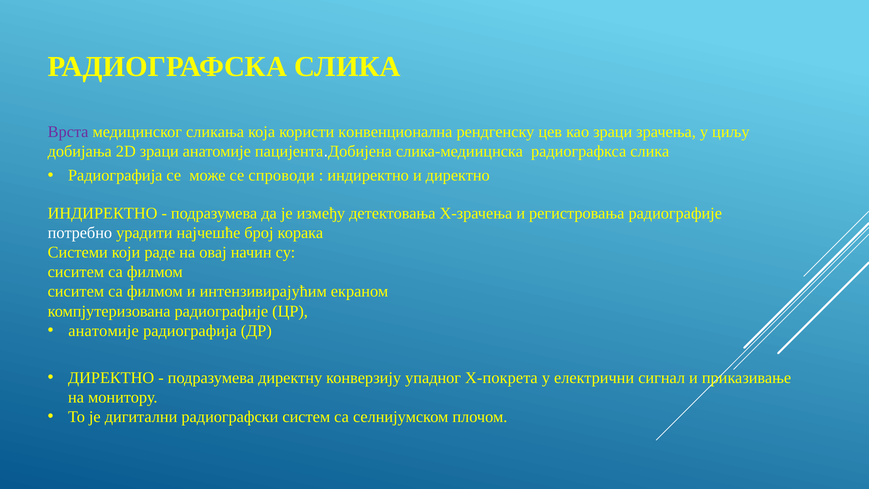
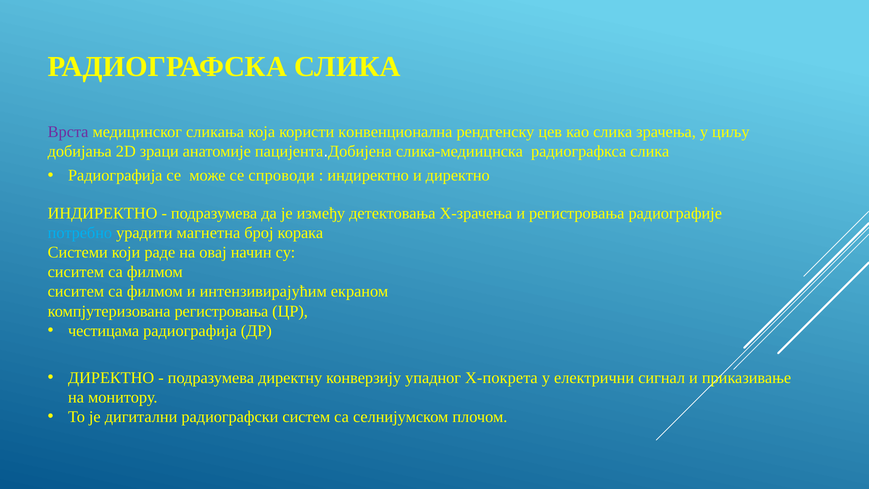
као зраци: зраци -> слика (613, 132)
потребно colour: white -> light blue (80, 233)
најчешће: најчешће -> магнетна (208, 233)
компјутеризована радиографије: радиографије -> регистровања (221, 311)
анатомије: анатомије -> честицама (104, 331)
